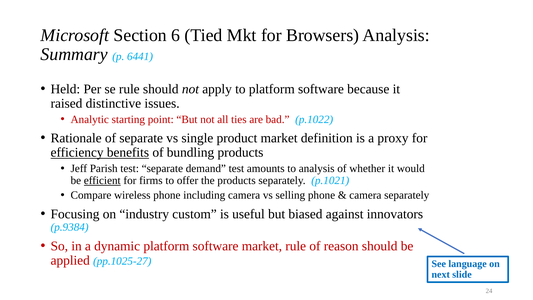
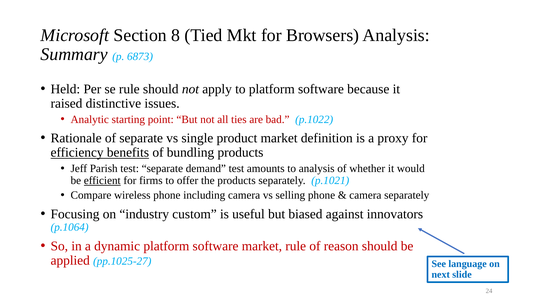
6: 6 -> 8 (176, 35)
6441: 6441 -> 6873 (140, 57)
p.9384: p.9384 -> p.1064 (70, 227)
